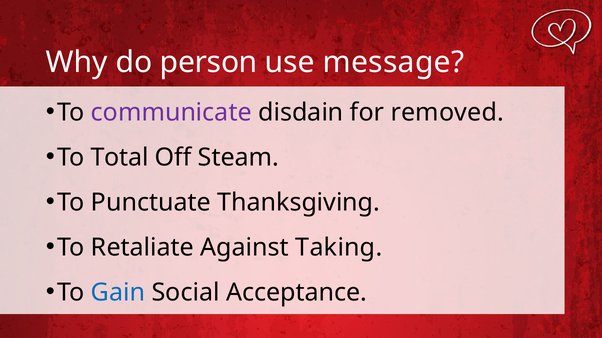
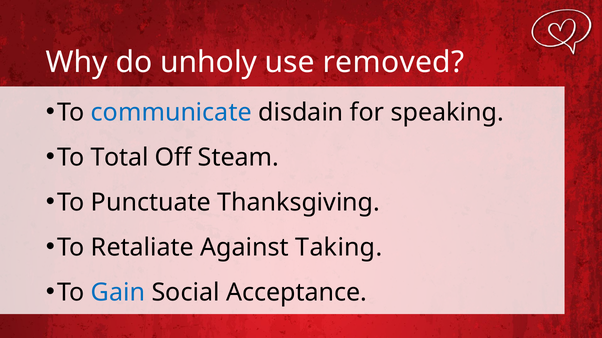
person: person -> unholy (209, 63)
message: message -> removed (393, 63)
communicate colour: purple -> blue (171, 113)
removed: removed -> speaking (447, 113)
